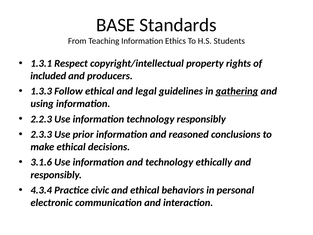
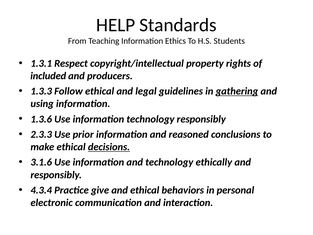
BASE: BASE -> HELP (116, 25)
2.2.3: 2.2.3 -> 1.3.6 (41, 119)
decisions underline: none -> present (109, 147)
civic: civic -> give (100, 190)
